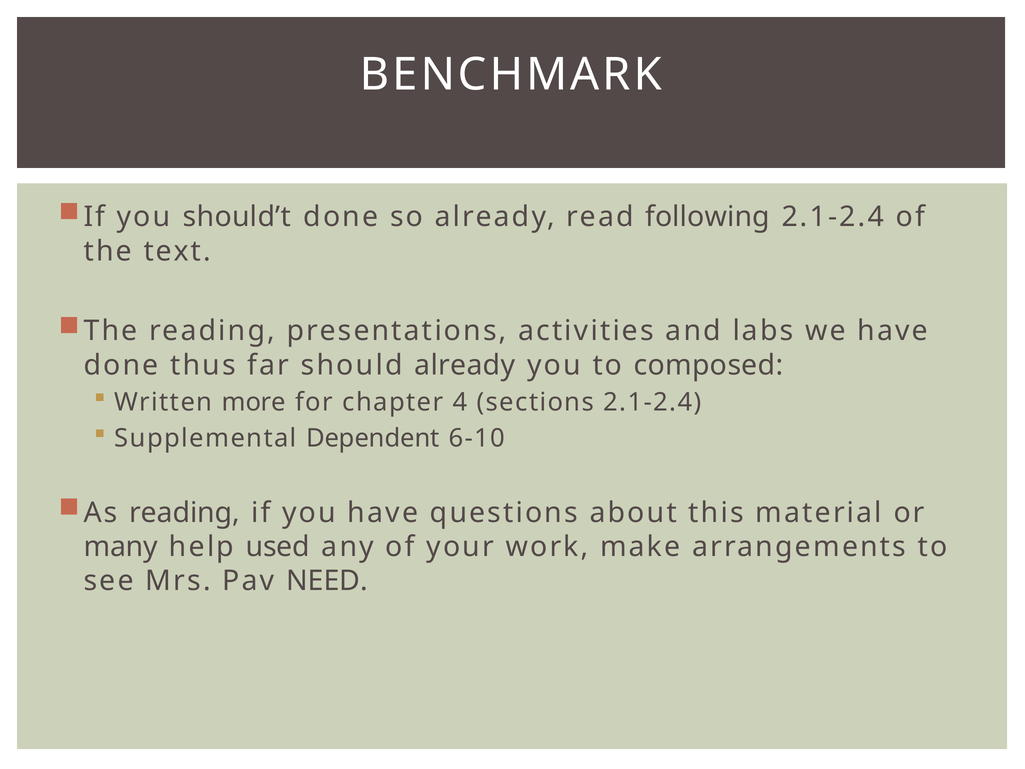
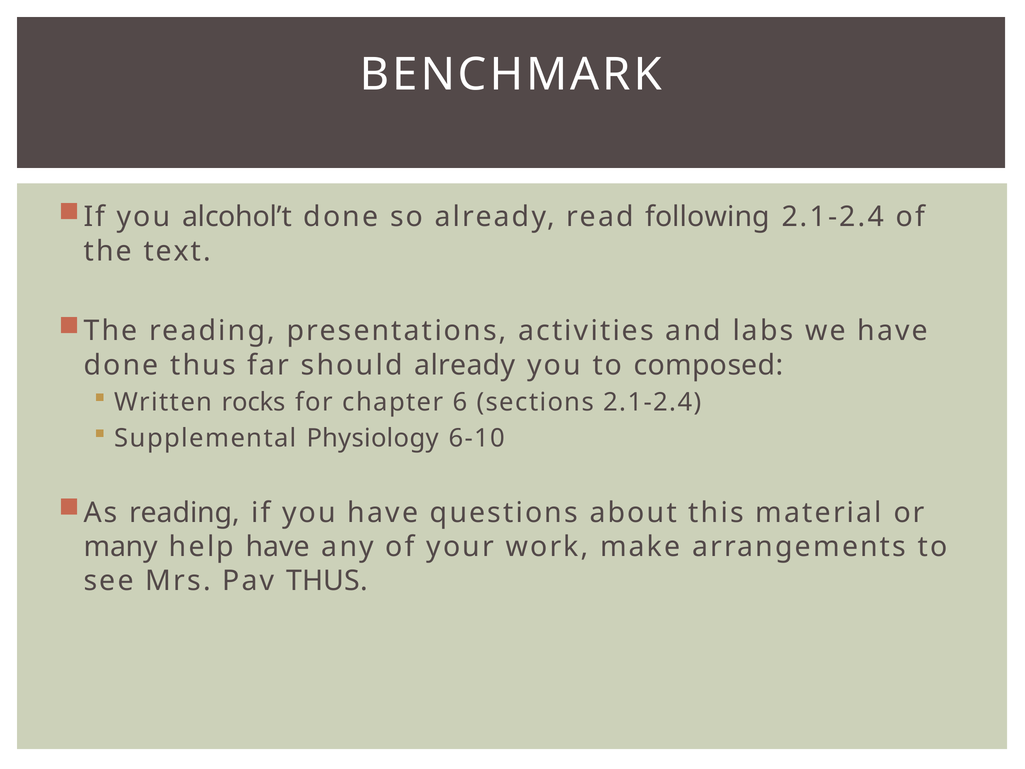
should’t: should’t -> alcohol’t (237, 217)
more: more -> rocks (254, 402)
4: 4 -> 6 (460, 402)
Dependent: Dependent -> Physiology (373, 438)
help used: used -> have (278, 547)
Pav NEED: NEED -> THUS (327, 581)
